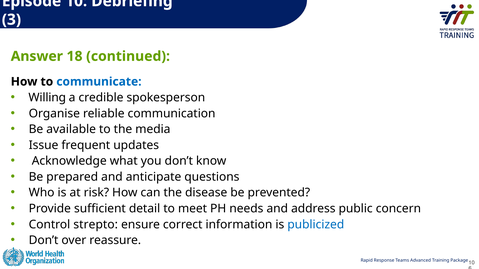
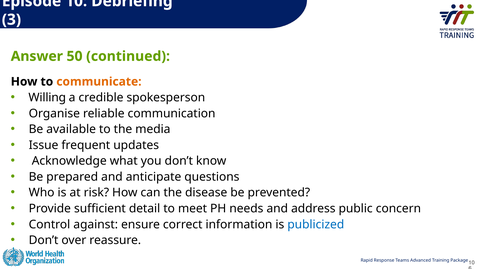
18: 18 -> 50 (75, 56)
communicate colour: blue -> orange (99, 82)
strepto: strepto -> against (96, 225)
